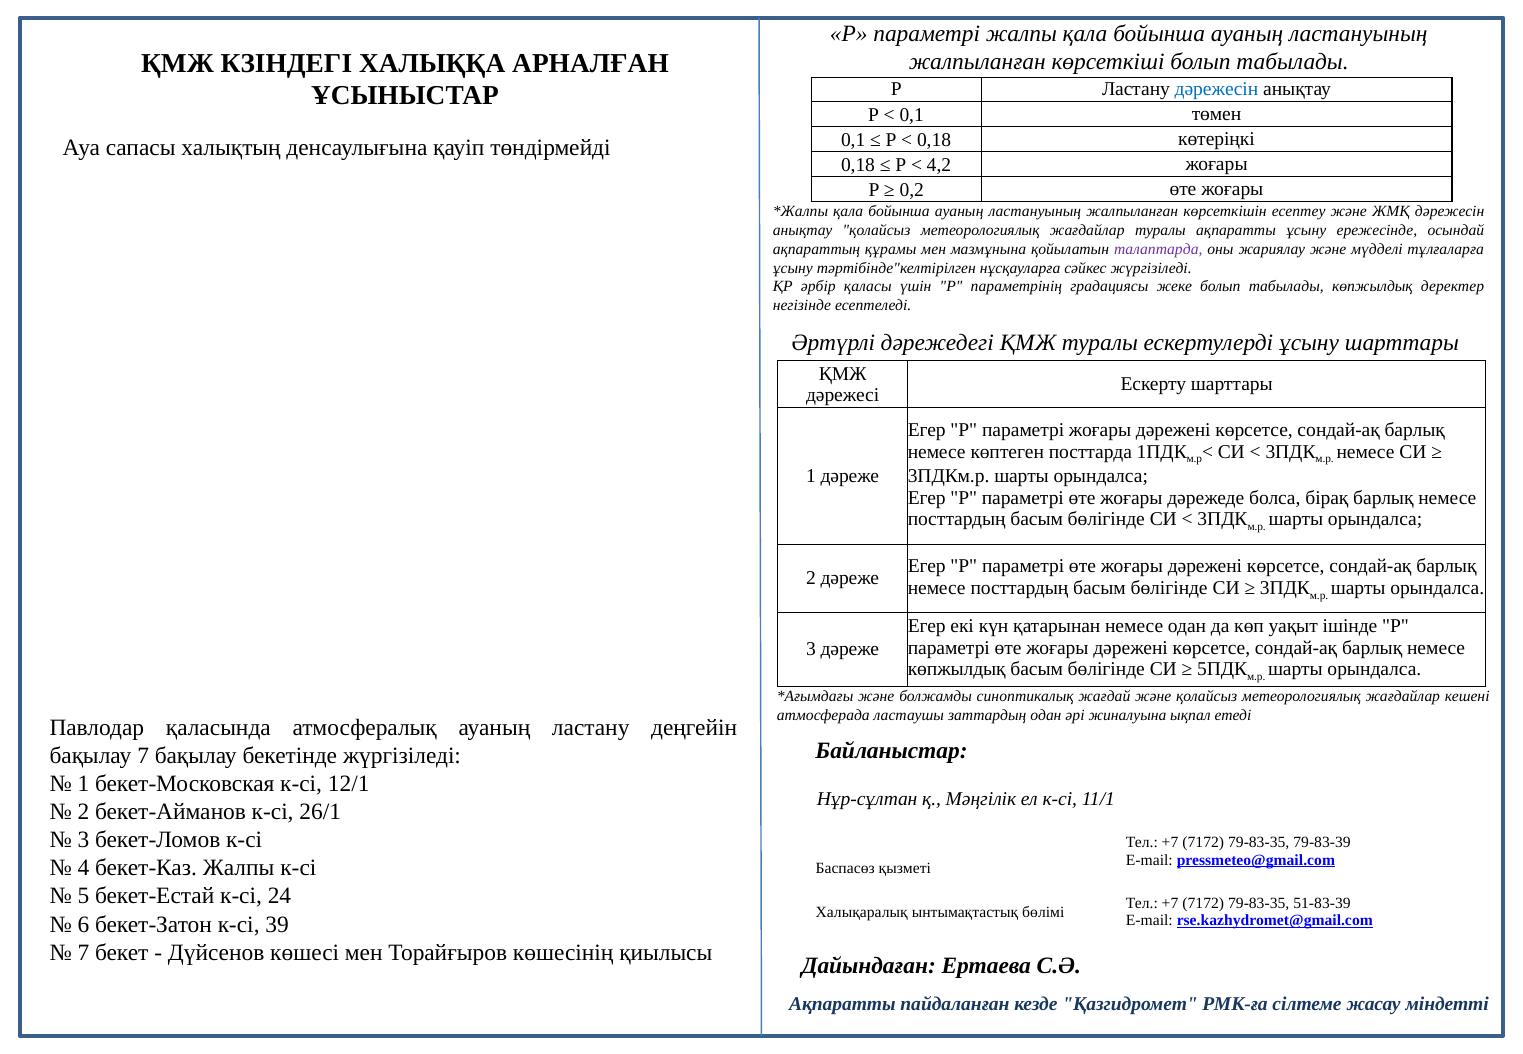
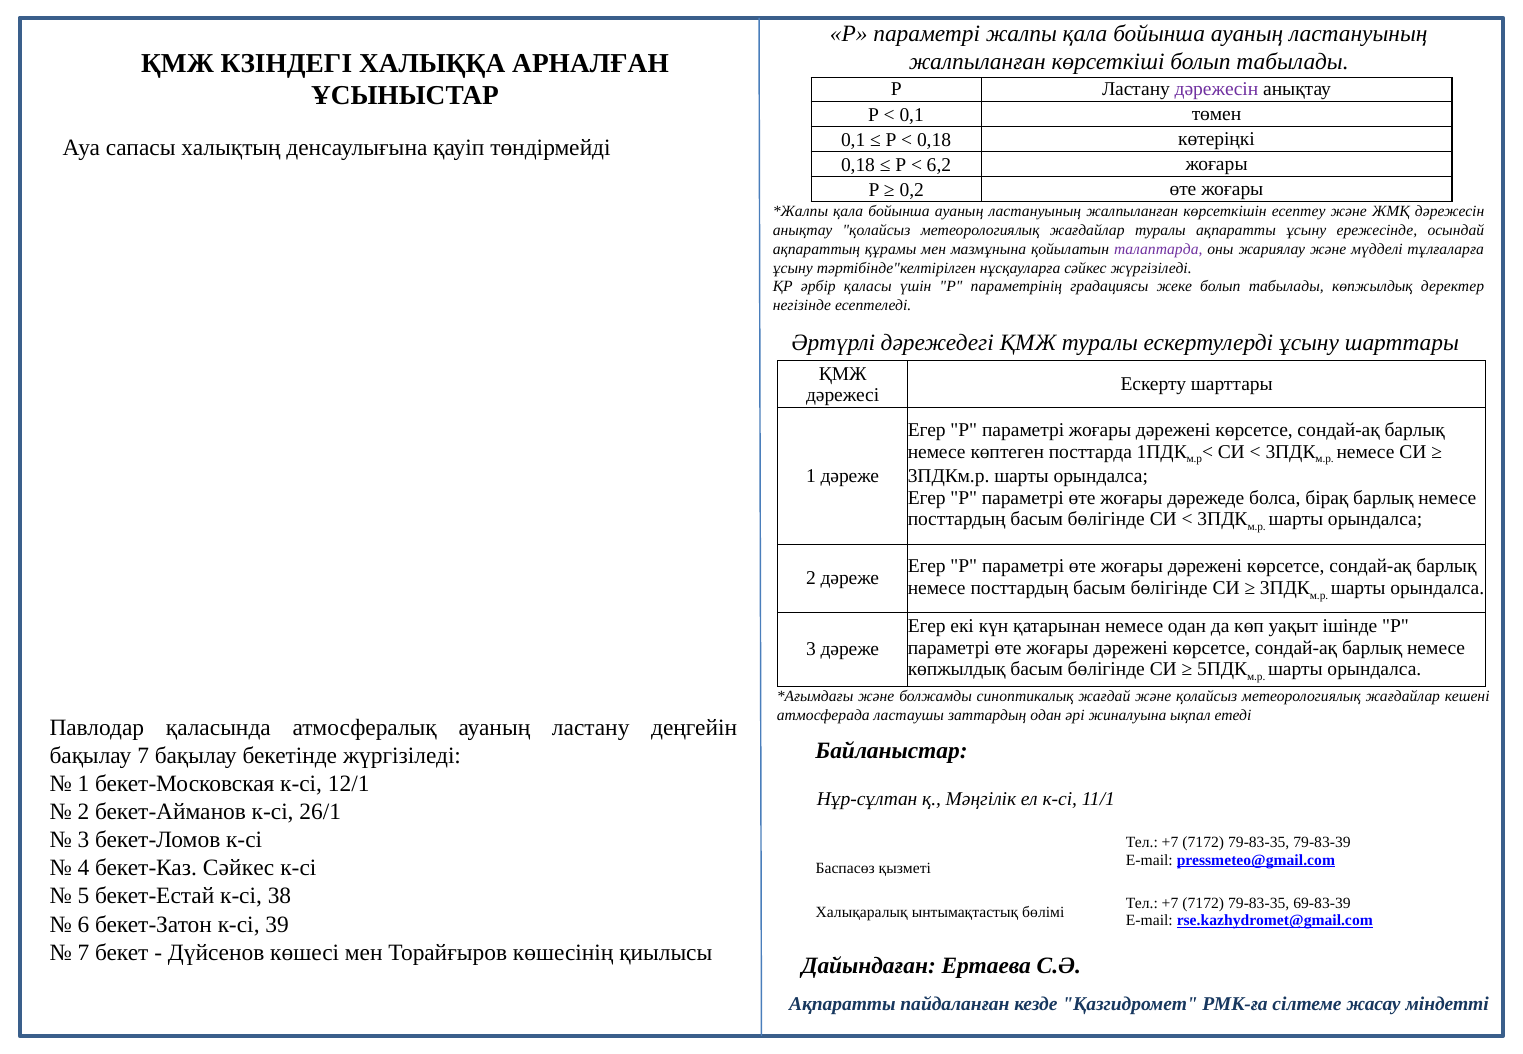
дәрежесін colour: blue -> purple (1216, 90)
4,2: 4,2 -> 6,2 (939, 165)
бекет-Каз Жалпы: Жалпы -> Сәйкес (239, 868)
24: 24 -> 38 (279, 897)
51-83-39: 51-83-39 -> 69-83-39 (1322, 904)
